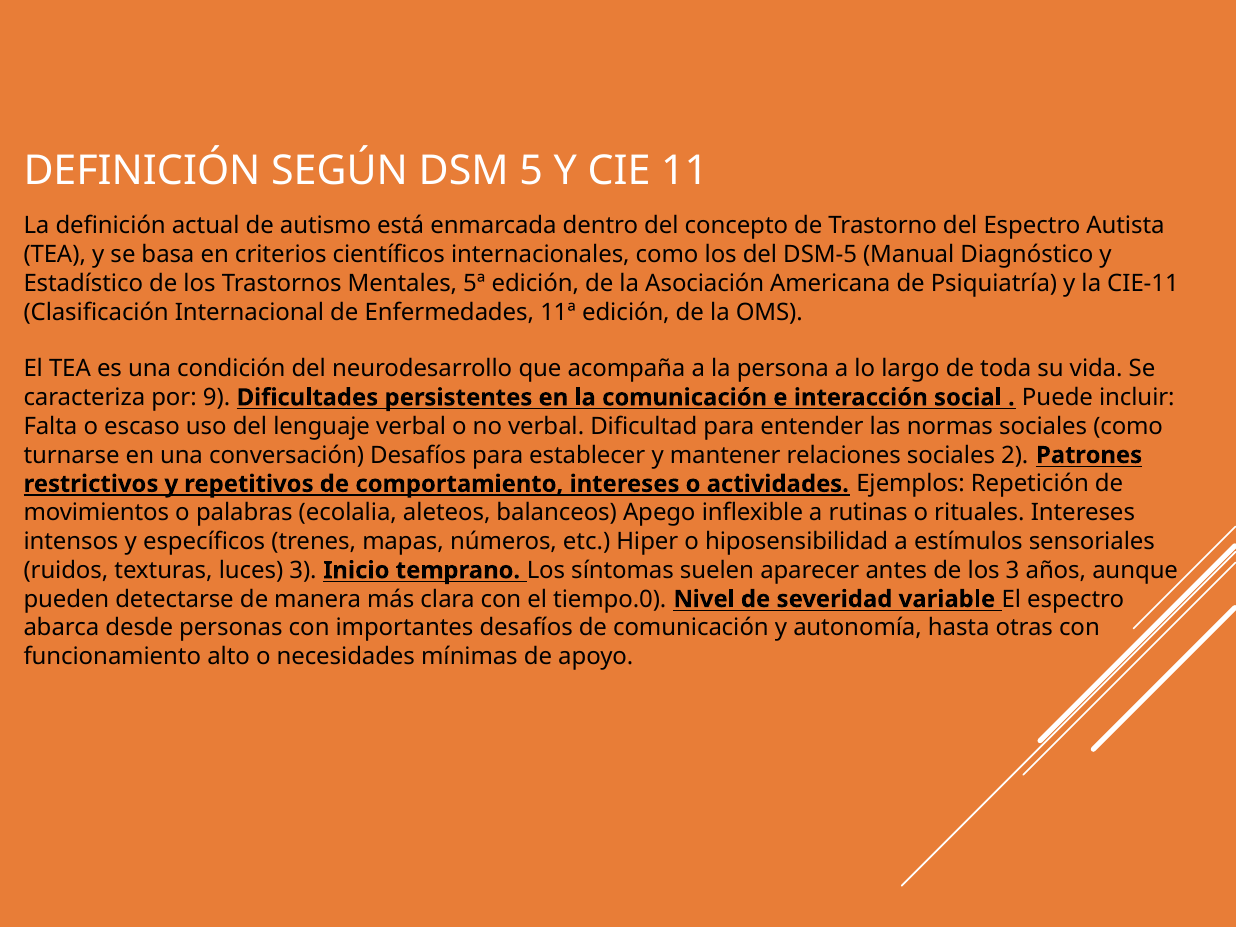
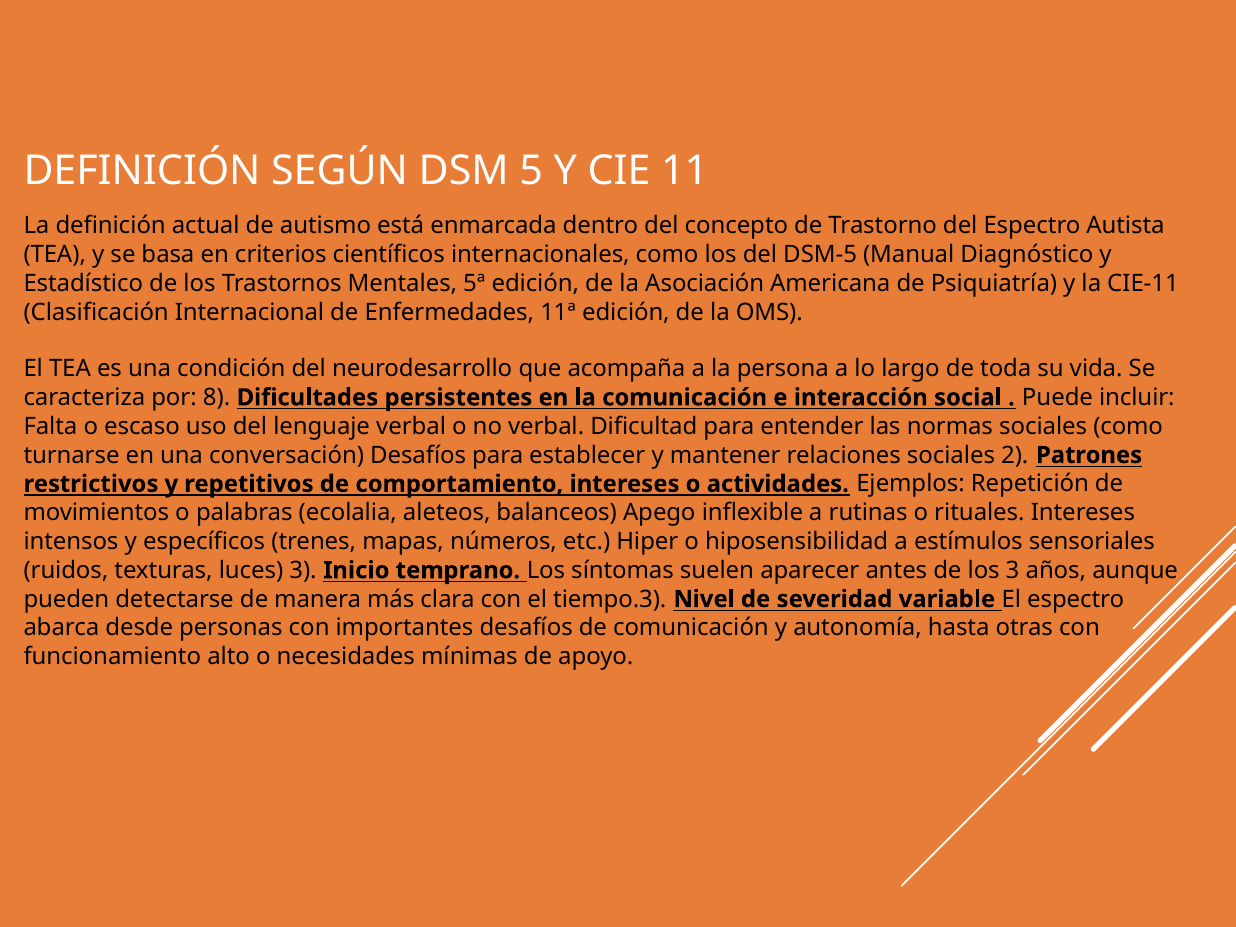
9: 9 -> 8 (217, 398)
tiempo.0: tiempo.0 -> tiempo.3 (610, 599)
